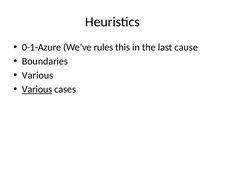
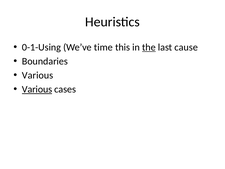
0-1-Azure: 0-1-Azure -> 0-1-Using (41, 47)
rules: rules -> time (103, 47)
the underline: none -> present (149, 47)
